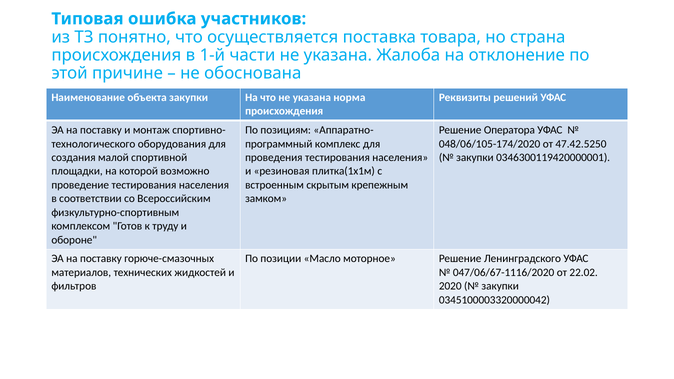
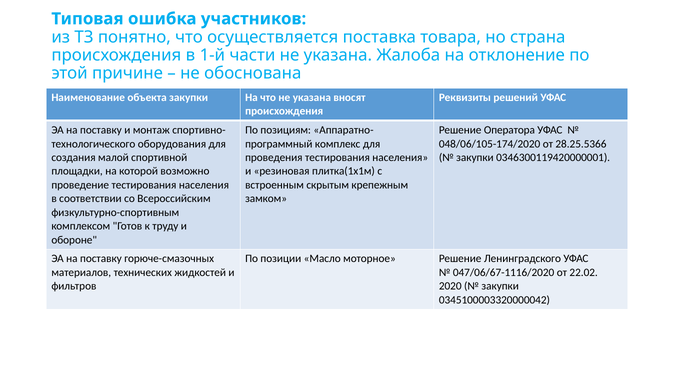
норма: норма -> вносят (349, 98)
47.42.5250: 47.42.5250 -> 28.25.5366 (581, 144)
